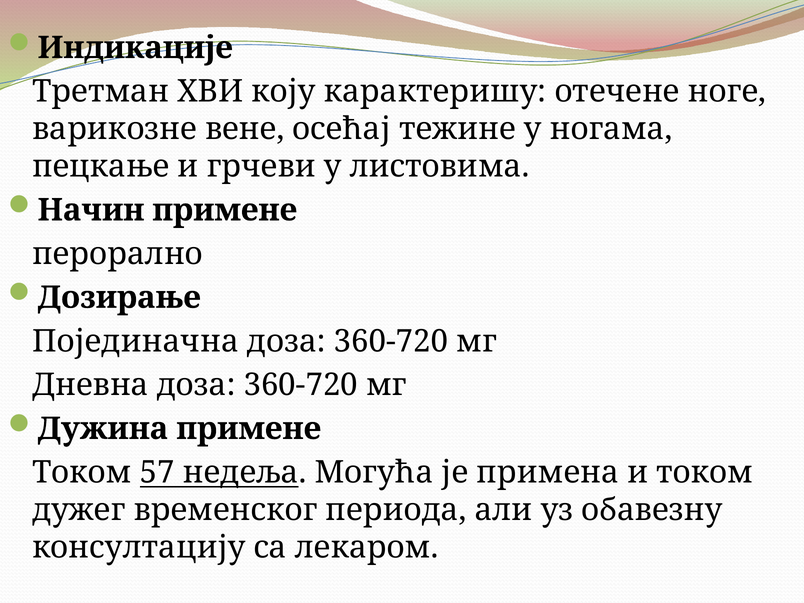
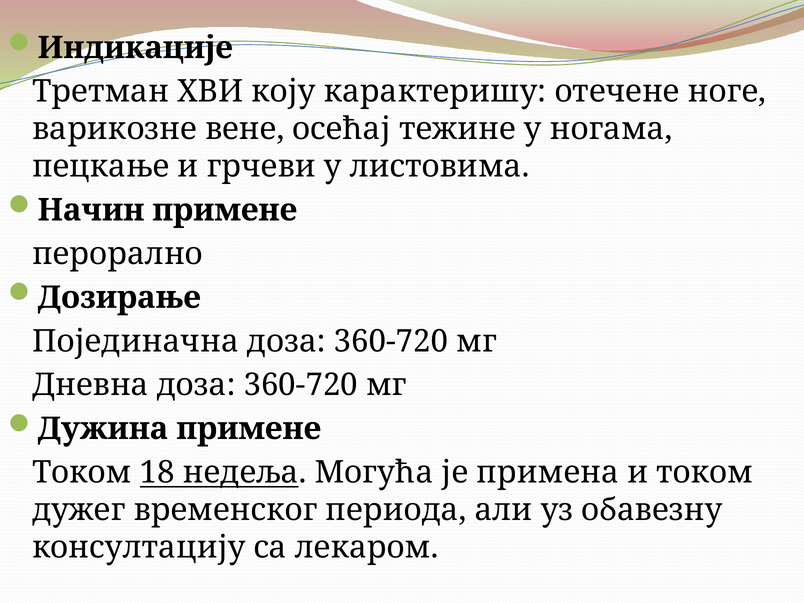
57: 57 -> 18 (157, 472)
